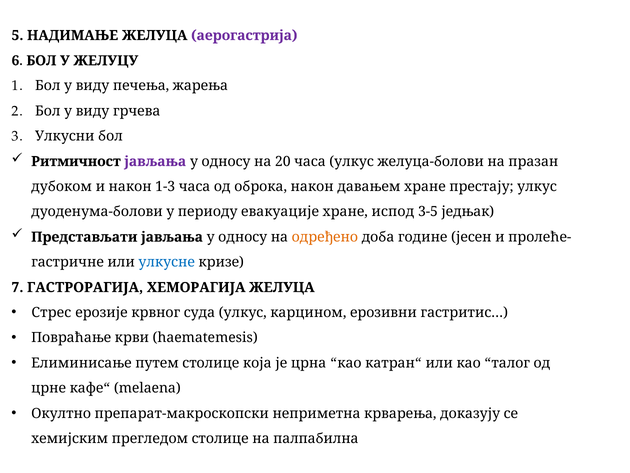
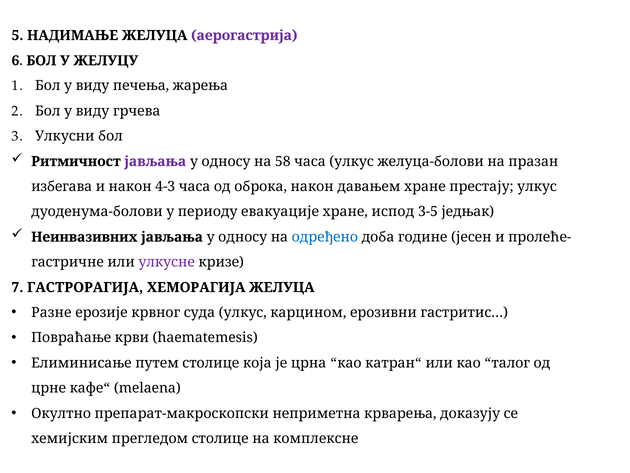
20: 20 -> 58 (283, 161)
дубоком: дубоком -> избегава (62, 186)
1-3: 1-3 -> 4-3 (165, 186)
Представљати: Представљати -> Неинвазивних (84, 237)
одређено colour: orange -> blue (325, 237)
улкусне colour: blue -> purple (167, 262)
Стрес: Стрес -> Разне (51, 312)
палпабилна: палпабилна -> комплексне (316, 438)
